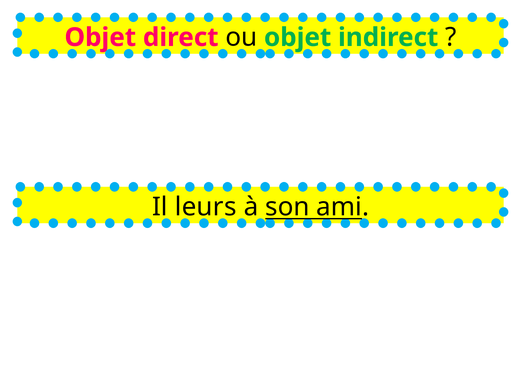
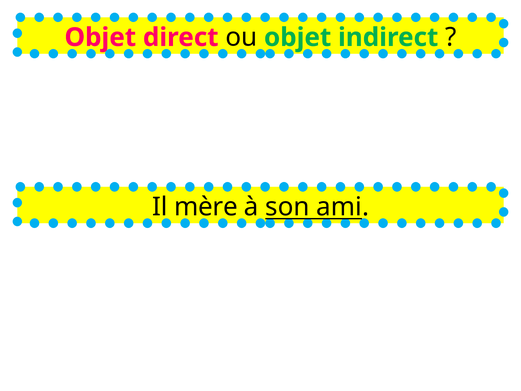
leurs: leurs -> mère (206, 207)
